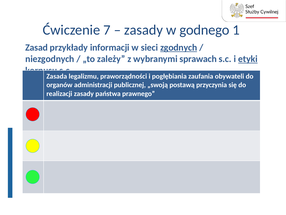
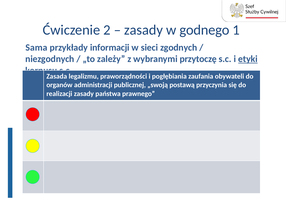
7: 7 -> 2 (107, 30)
Zasad: Zasad -> Sama (36, 47)
zgodnych underline: present -> none (179, 47)
sprawach: sprawach -> przytoczę (198, 59)
